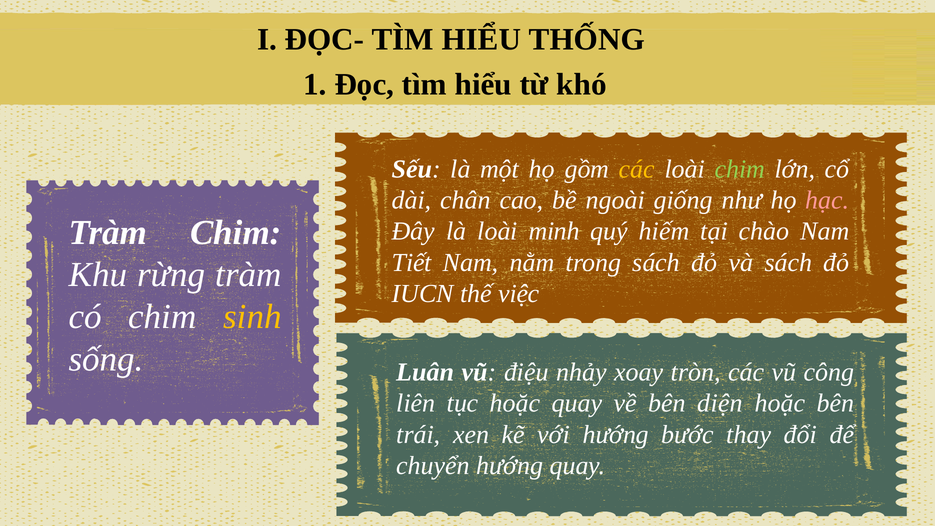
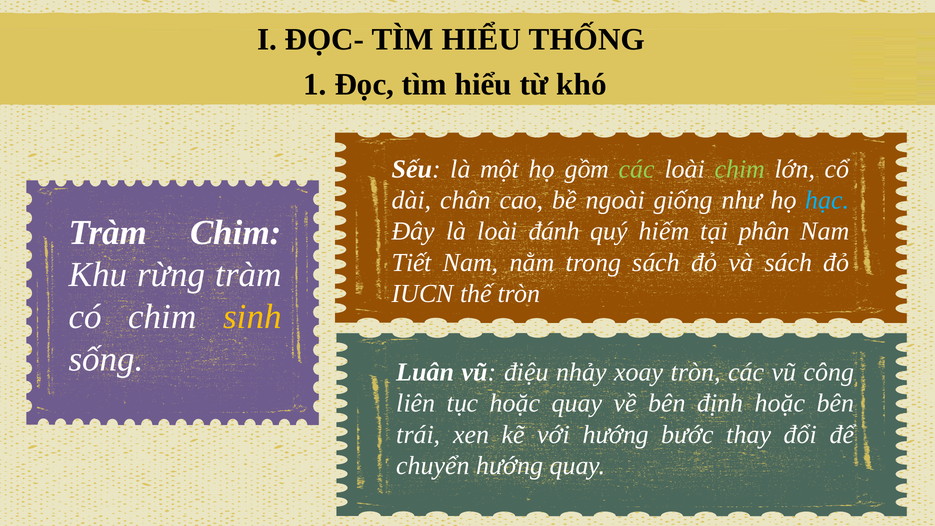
các colour: yellow -> light green (637, 169)
hạc colour: pink -> light blue (827, 200)
minh: minh -> đánh (554, 231)
chào: chào -> phân (764, 231)
thế việc: việc -> tròn (519, 294)
diện: diện -> định (720, 403)
